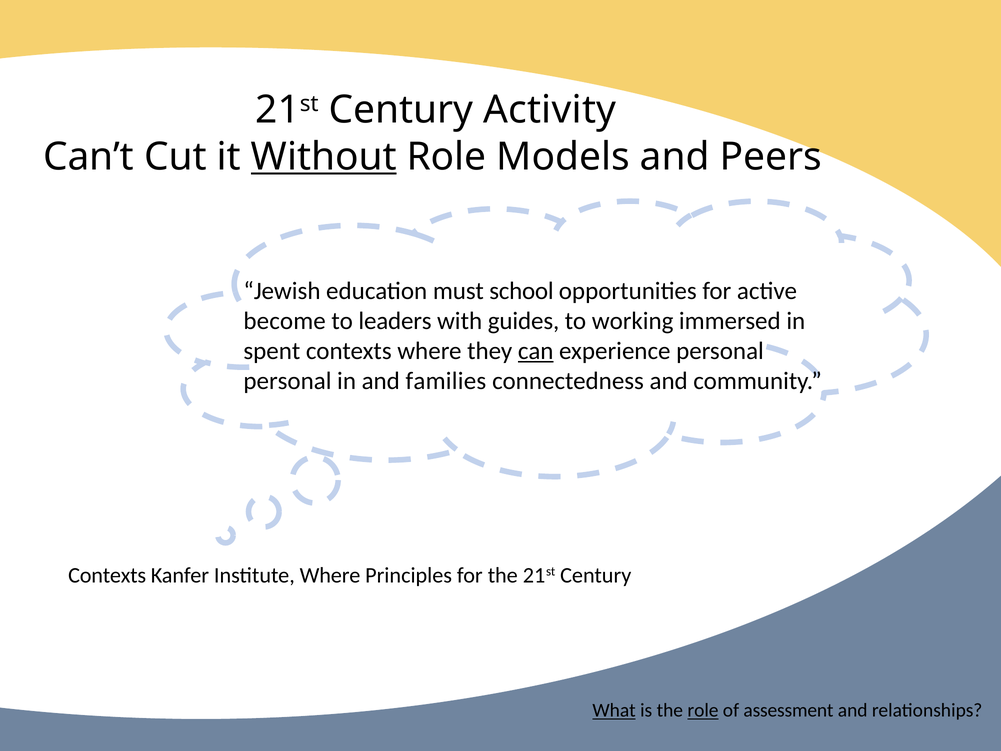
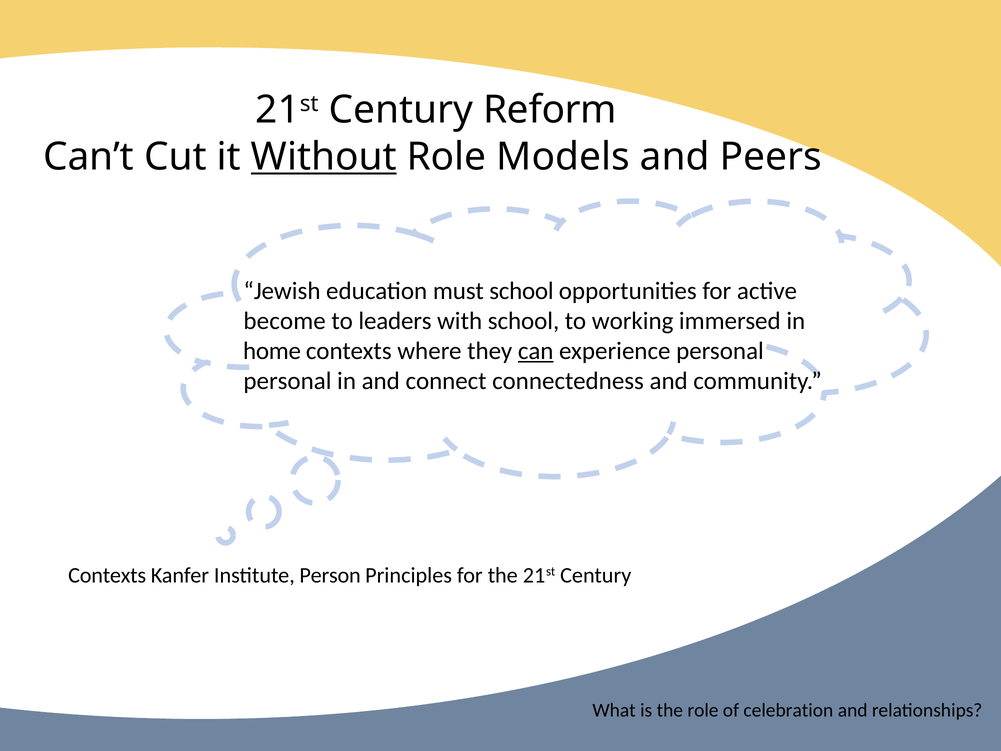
Activity: Activity -> Reform (550, 110)
with guides: guides -> school (524, 321)
spent: spent -> home (272, 351)
families: families -> connect (446, 381)
Institute Where: Where -> Person (330, 575)
What underline: present -> none (614, 710)
role underline: present -> none (703, 710)
assessment: assessment -> celebration (788, 710)
